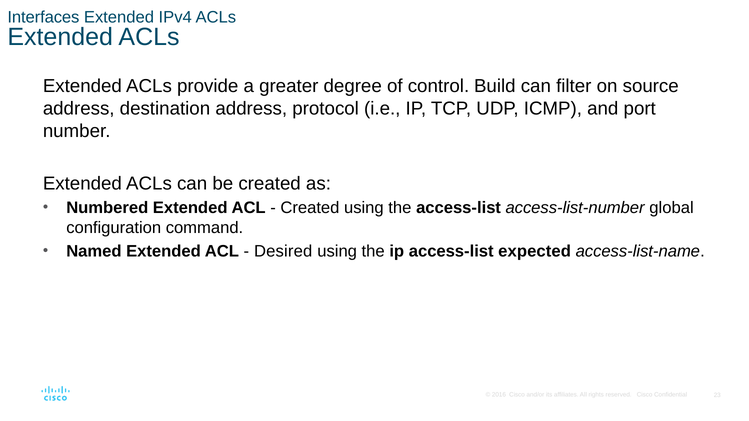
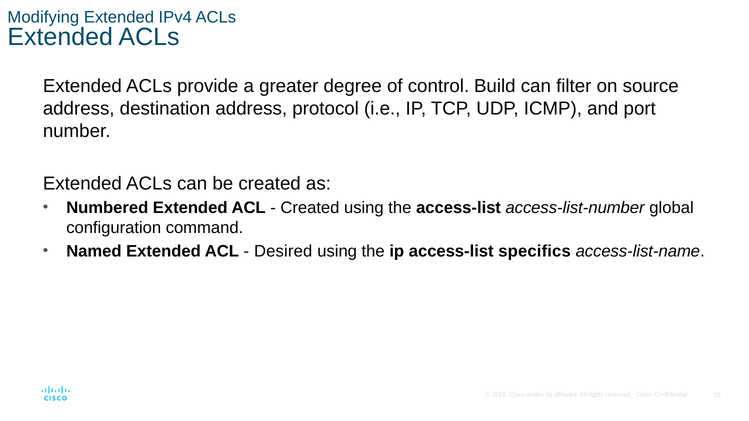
Interfaces: Interfaces -> Modifying (43, 17)
expected: expected -> specifics (535, 251)
